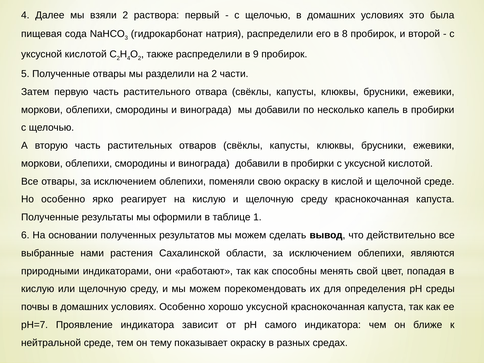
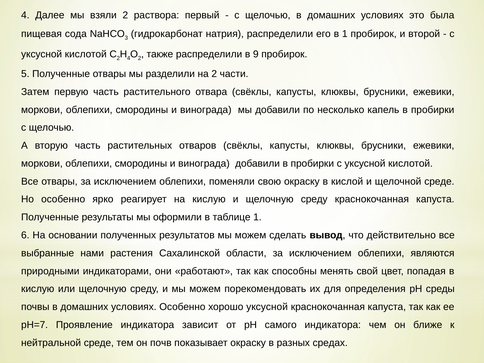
в 8: 8 -> 1 (345, 34)
тему: тему -> почв (161, 343)
